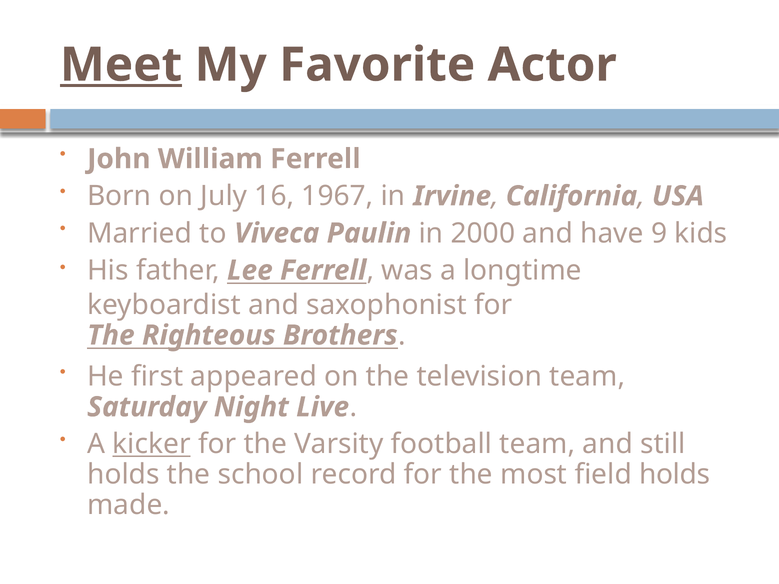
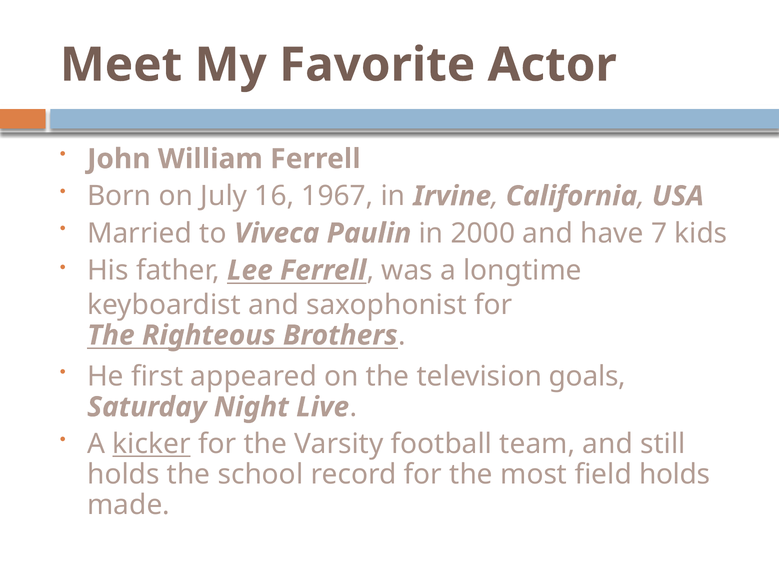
Meet underline: present -> none (121, 65)
9: 9 -> 7 (659, 233)
television team: team -> goals (587, 377)
